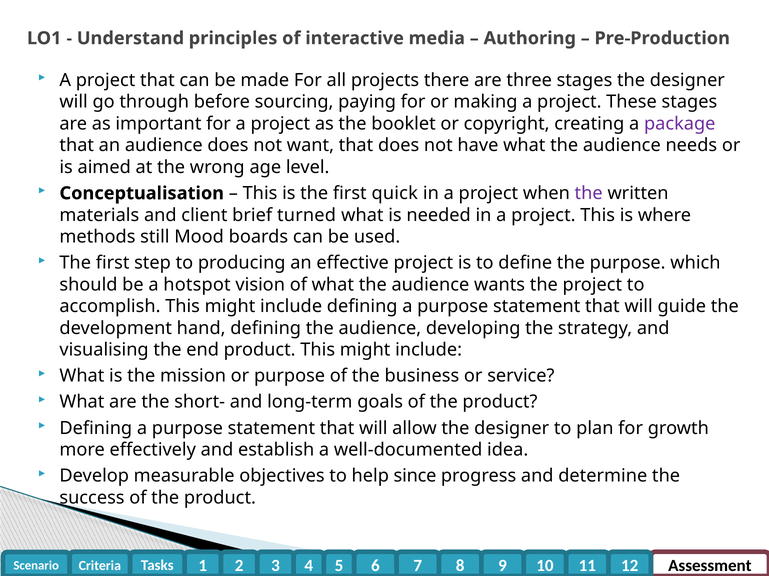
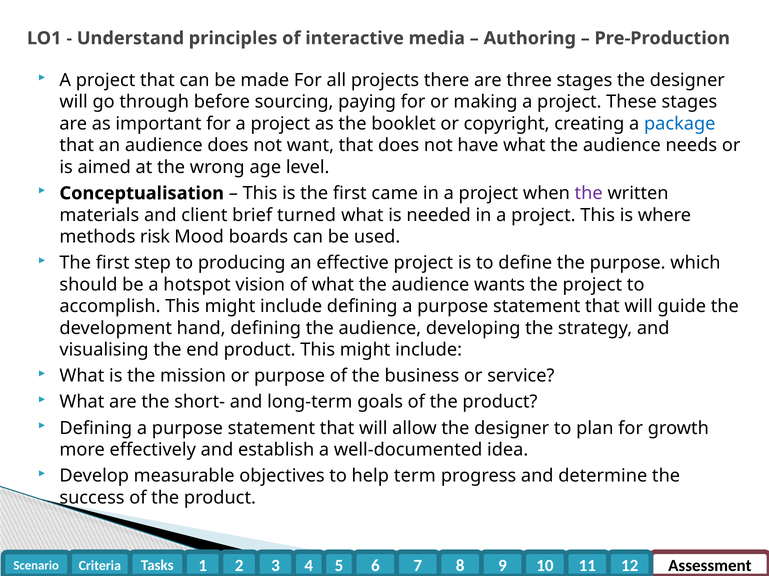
package colour: purple -> blue (680, 124)
quick: quick -> came (395, 194)
still: still -> risk (155, 237)
since: since -> term (415, 476)
